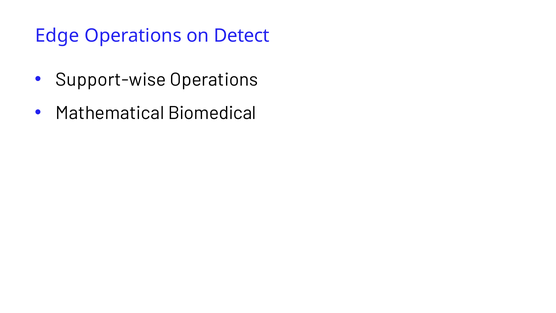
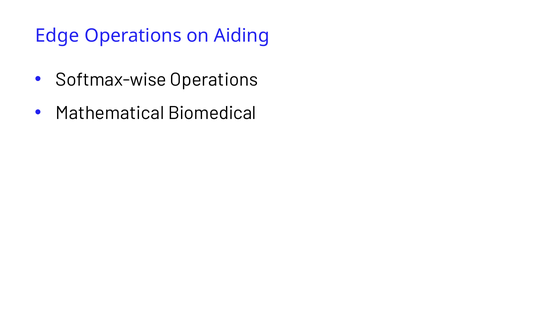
Detect: Detect -> Aiding (242, 36)
Support-wise: Support-wise -> Softmax-wise (111, 80)
